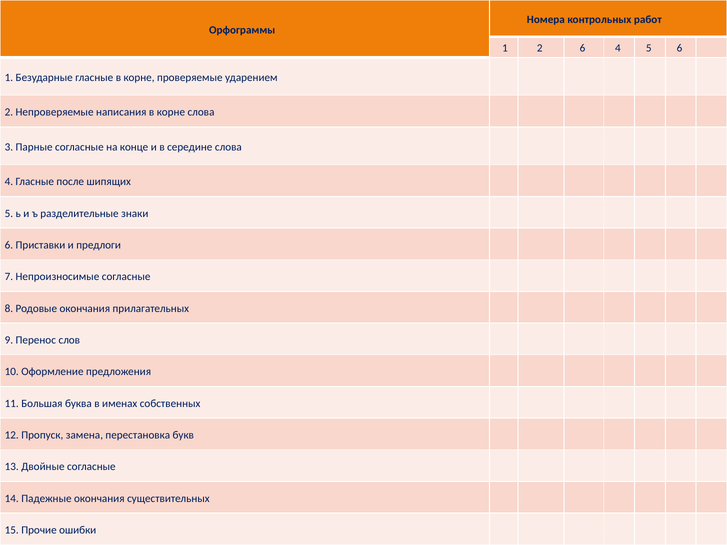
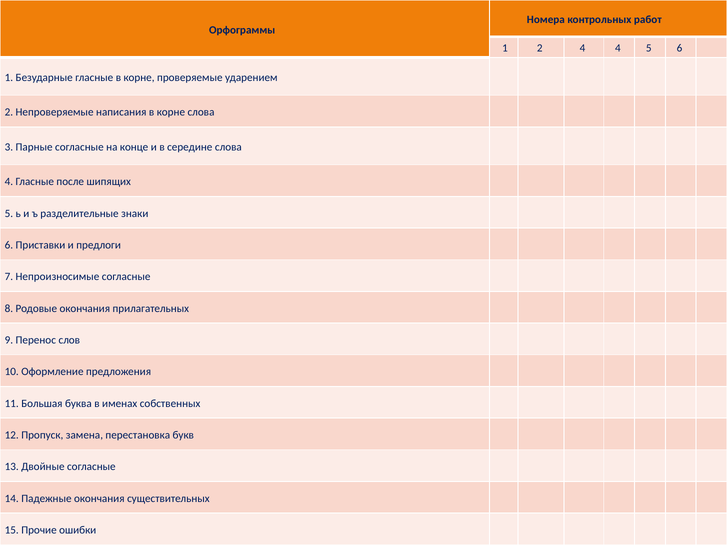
2 6: 6 -> 4 (583, 48)
